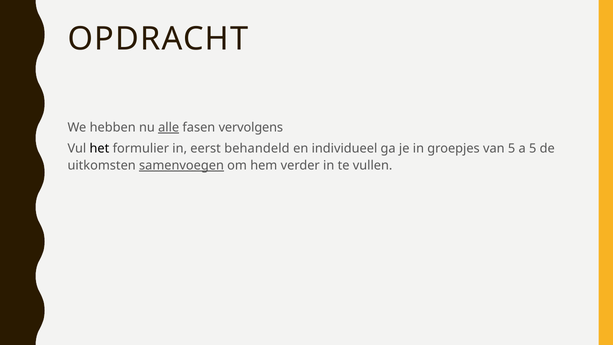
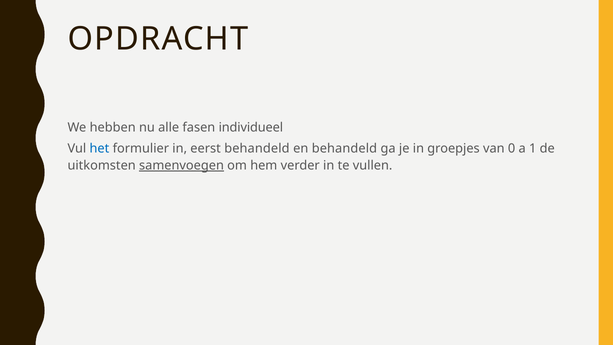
alle underline: present -> none (169, 127)
vervolgens: vervolgens -> individueel (251, 127)
het colour: black -> blue (99, 149)
en individueel: individueel -> behandeld (344, 149)
van 5: 5 -> 0 (512, 149)
a 5: 5 -> 1 (533, 149)
